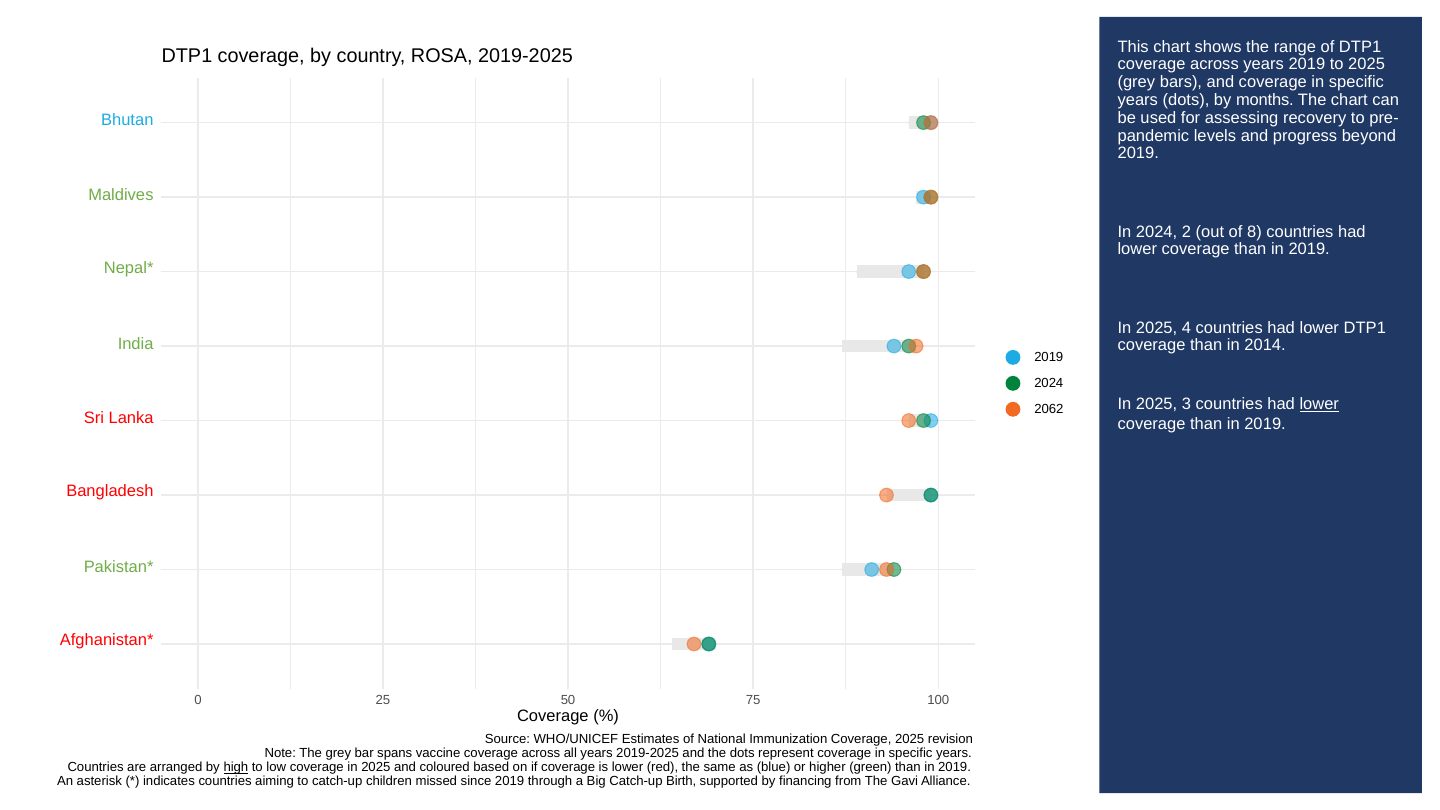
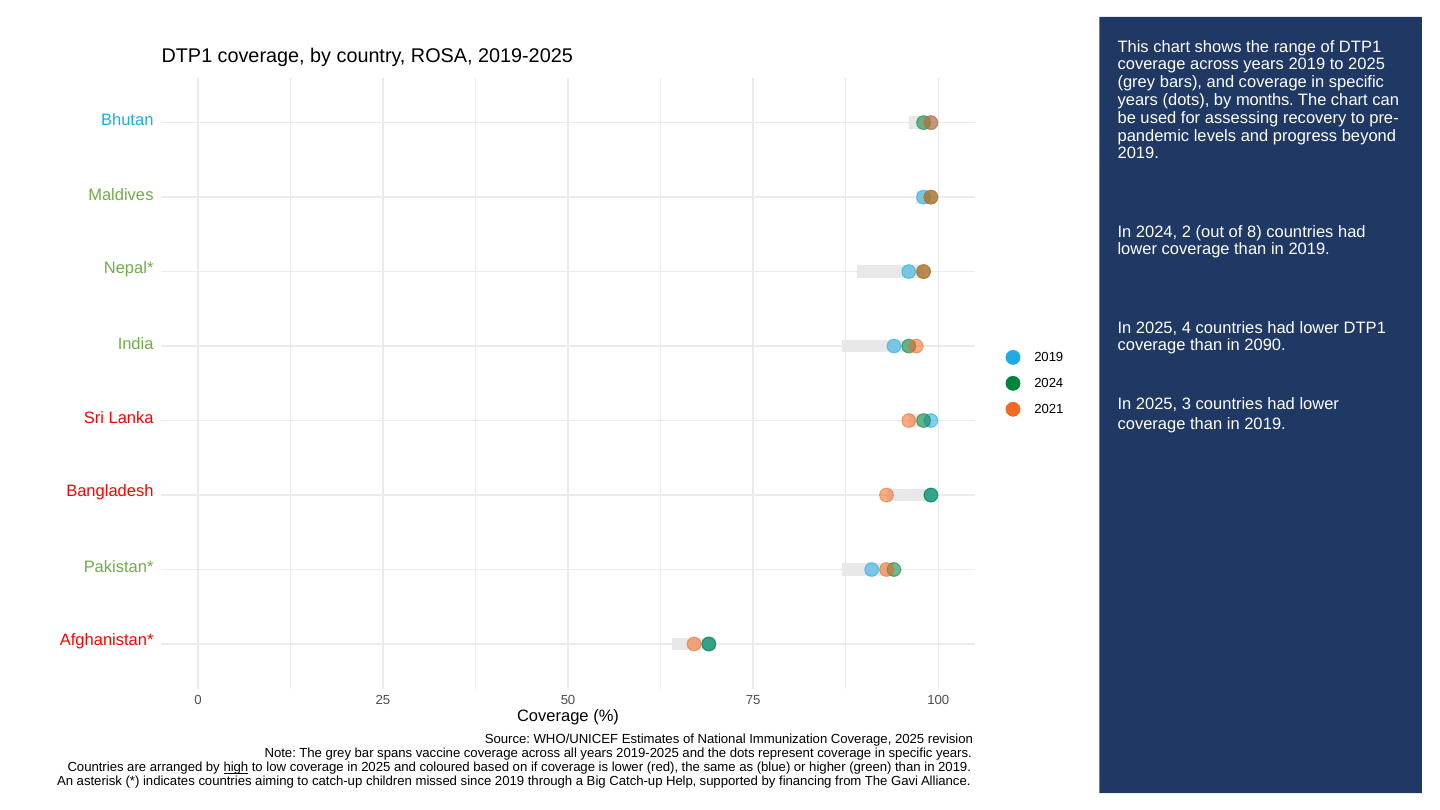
2014: 2014 -> 2090 (1265, 345)
lower underline: present -> none (1319, 404)
2062: 2062 -> 2021 (1049, 409)
Birth: Birth -> Help (681, 782)
